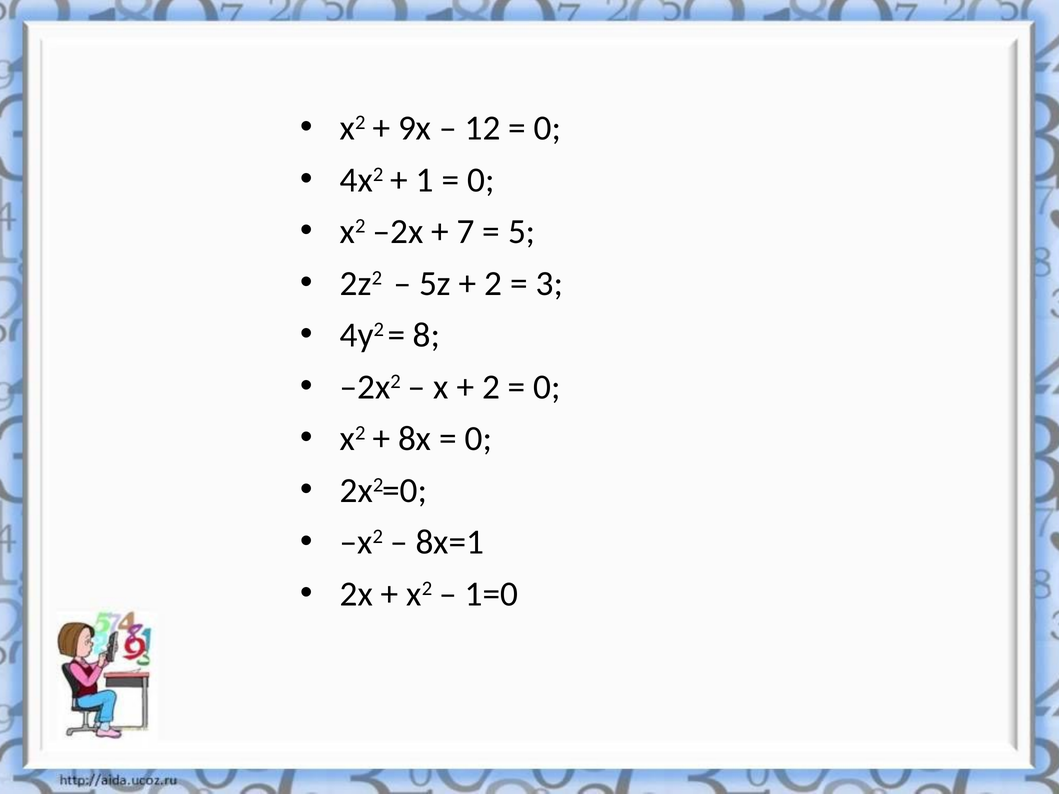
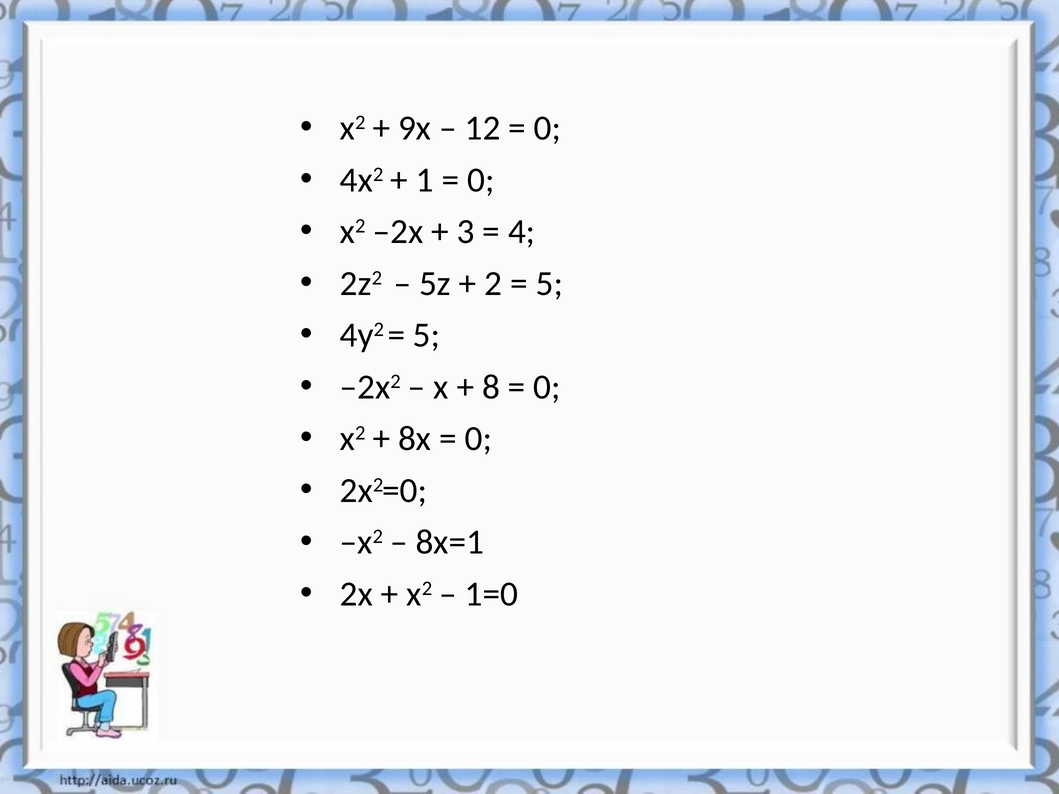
7: 7 -> 3 (466, 232)
5: 5 -> 4 (522, 232)
3: 3 -> 5 (549, 284)
8: 8 -> 5 (427, 335)
2: 2 -> 8 (491, 387)
